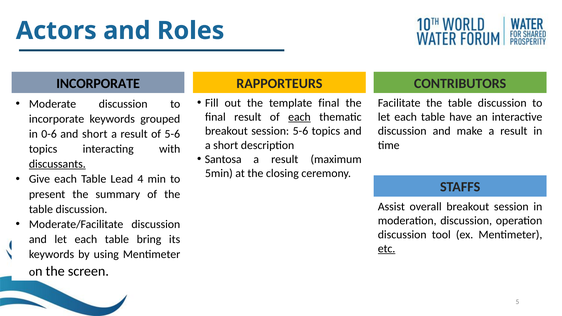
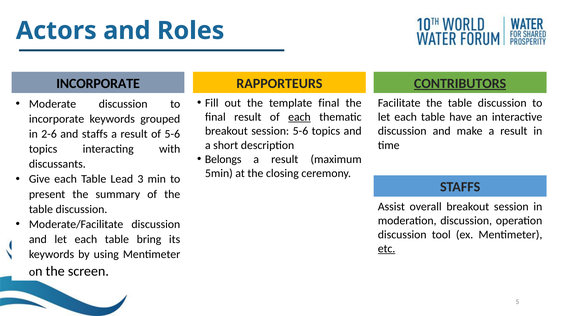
CONTRIBUTORS underline: none -> present (460, 83)
0-6: 0-6 -> 2-6 (49, 134)
and short: short -> staffs (95, 134)
Santosa: Santosa -> Belongs (223, 159)
discussants underline: present -> none (57, 164)
4: 4 -> 3 (140, 179)
